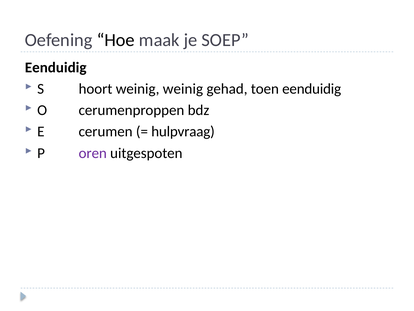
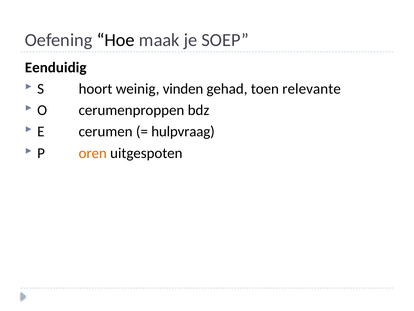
weinig weinig: weinig -> vinden (183, 89)
toen eenduidig: eenduidig -> relevante (312, 89)
oren colour: purple -> orange (93, 153)
